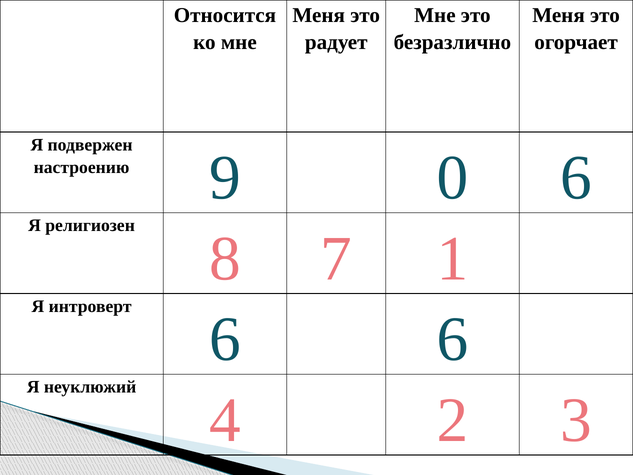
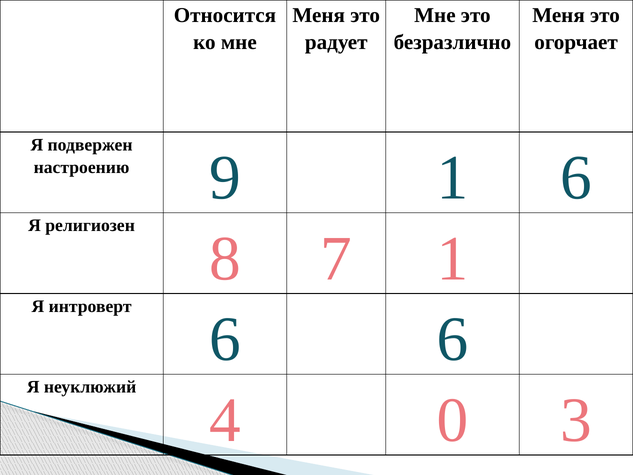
9 0: 0 -> 1 (452, 178)
2: 2 -> 0 (452, 420)
